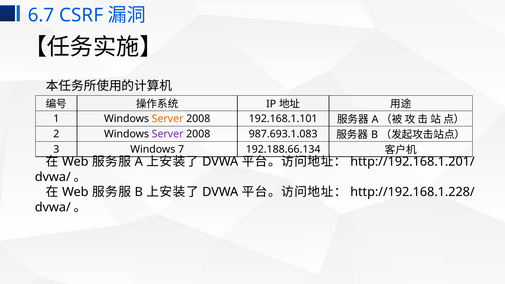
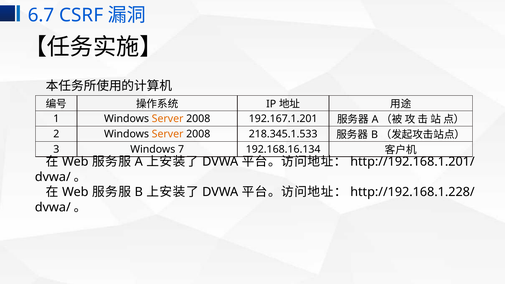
192.168.1.101: 192.168.1.101 -> 192.167.1.201 (283, 119)
Server colour: purple -> orange (168, 134)
987.693.1.083: 987.693.1.083 -> 218.345.1.533 (283, 134)
192.188.66.134: 192.188.66.134 -> 192.168.16.134 (283, 149)
